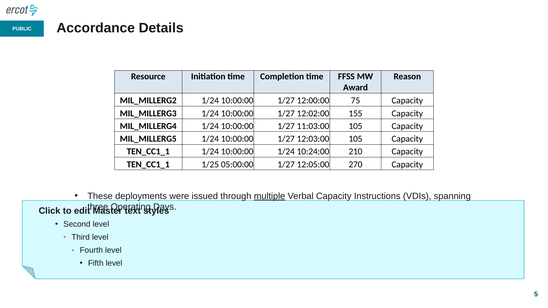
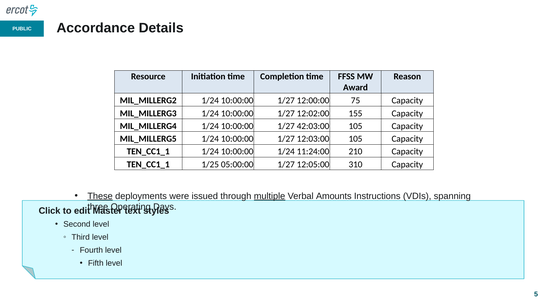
11:03:00: 11:03:00 -> 42:03:00 (313, 126)
10:24:00: 10:24:00 -> 11:24:00 (313, 152)
270: 270 -> 310 (355, 164)
These underline: none -> present (100, 196)
Verbal Capacity: Capacity -> Amounts (334, 196)
